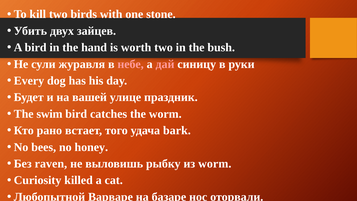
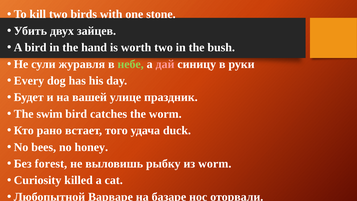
небе colour: pink -> light green (131, 64)
bark: bark -> duck (177, 130)
raven: raven -> forest (51, 164)
